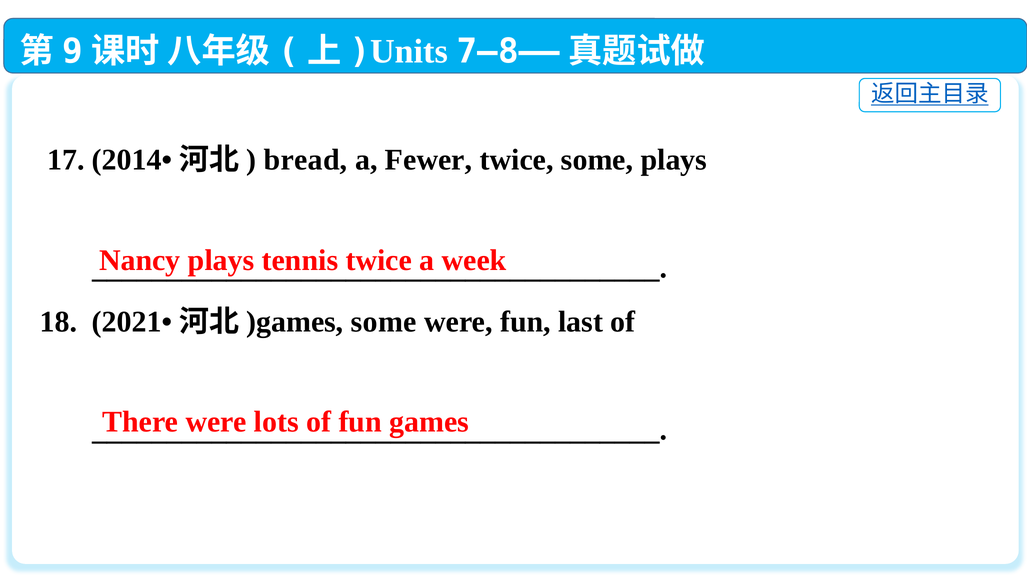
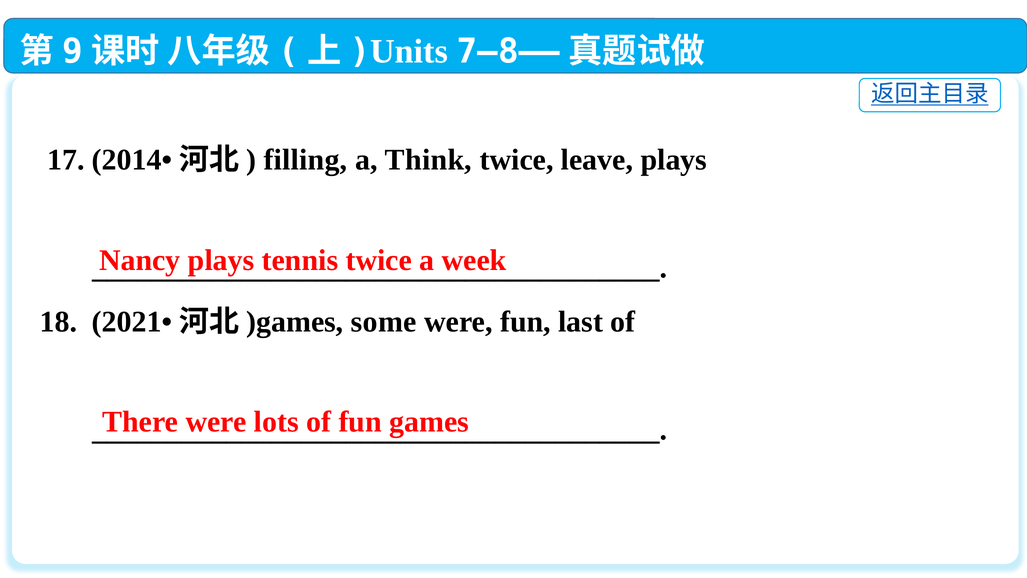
bread: bread -> filling (306, 160)
Fewer: Fewer -> Think (428, 160)
twice some: some -> leave (597, 160)
